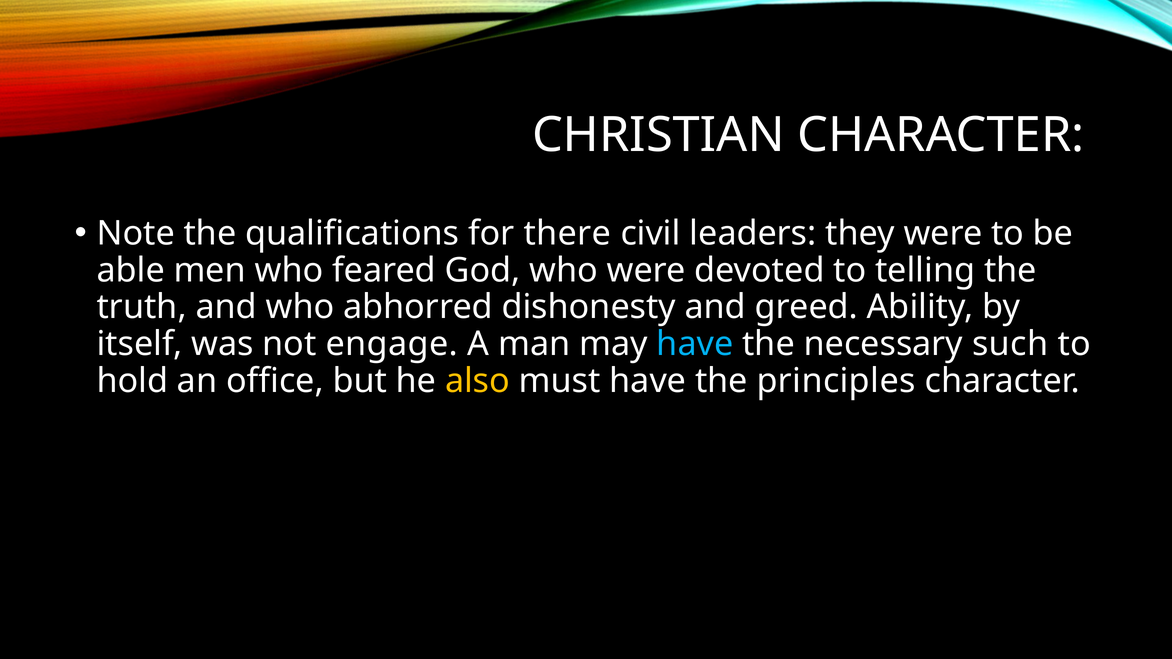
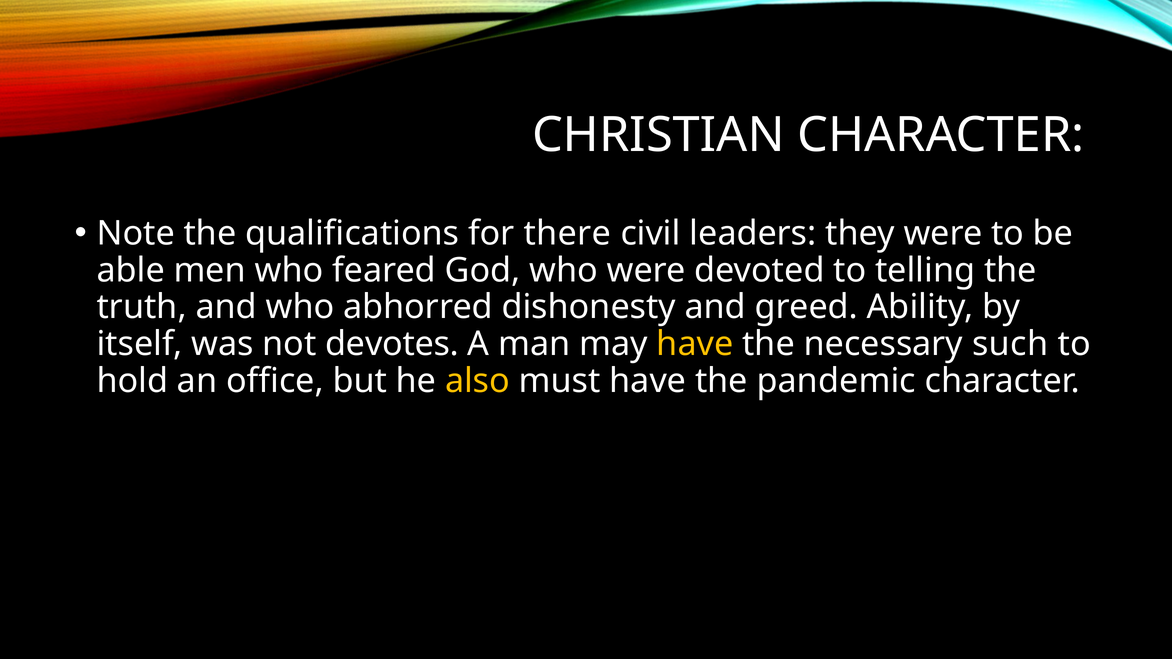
engage: engage -> devotes (392, 344)
have colour: light blue -> yellow (695, 344)
principles: principles -> pandemic (836, 381)
